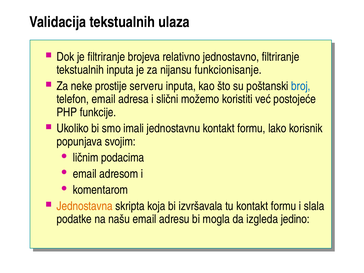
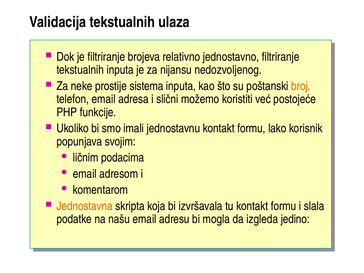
funkcionisanje: funkcionisanje -> nedozvoljenog (228, 70)
serveru: serveru -> sistema (146, 86)
broj colour: blue -> orange (301, 86)
